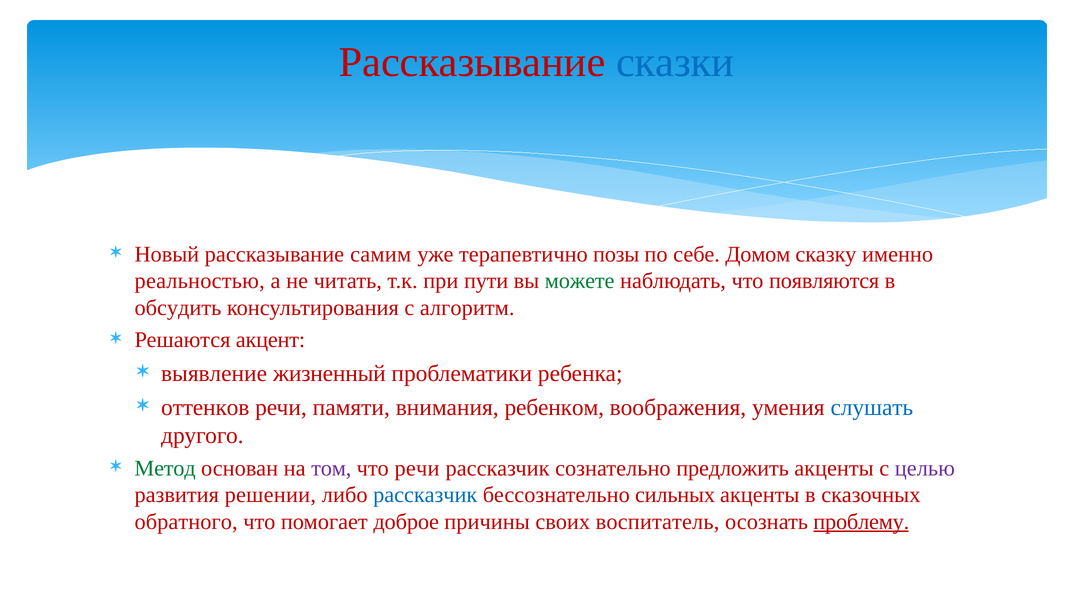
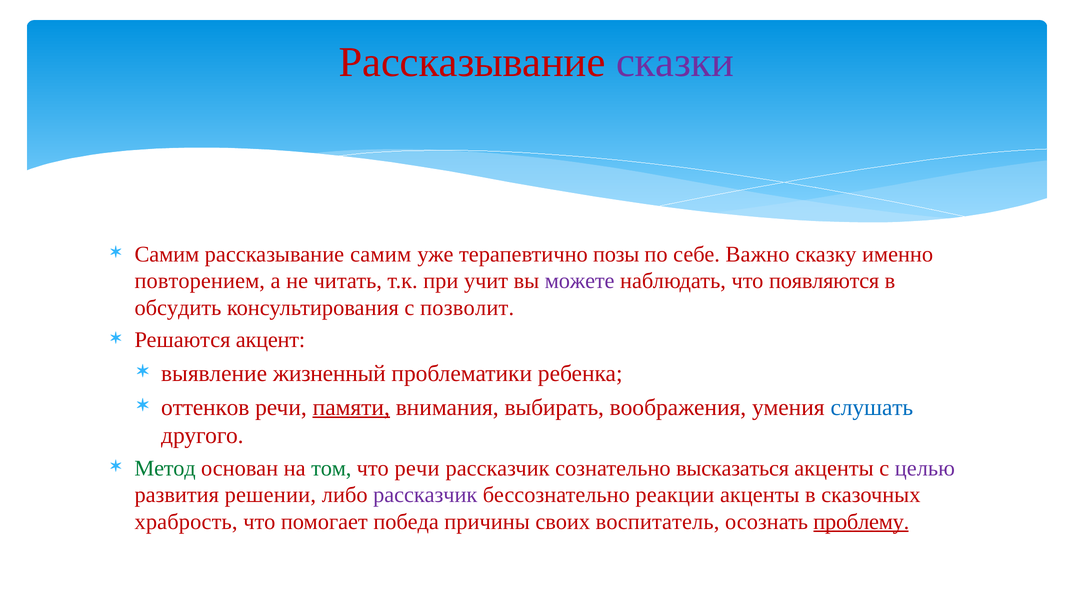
сказки colour: blue -> purple (675, 62)
Новый: Новый -> Самим (167, 254)
Домом: Домом -> Важно (758, 254)
реальностью: реальностью -> повторением (200, 281)
пути: пути -> учит (486, 281)
можете colour: green -> purple (580, 281)
алгоритм: алгоритм -> позволит (467, 308)
памяти underline: none -> present (351, 408)
ребенком: ребенком -> выбирать (554, 408)
том colour: purple -> green (331, 469)
предложить: предложить -> высказаться (733, 469)
рассказчик colour: blue -> purple (425, 495)
сильных: сильных -> реакции (675, 495)
обратного: обратного -> храбрость (186, 522)
доброе: доброе -> победа (406, 522)
